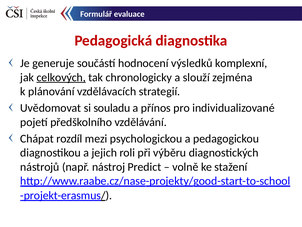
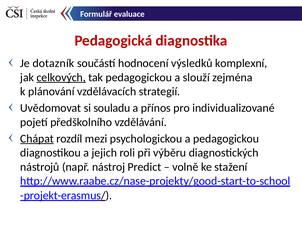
generuje: generuje -> dotazník (53, 63)
tak chronologicky: chronologicky -> pedagogickou (139, 77)
Chápat underline: none -> present (37, 138)
